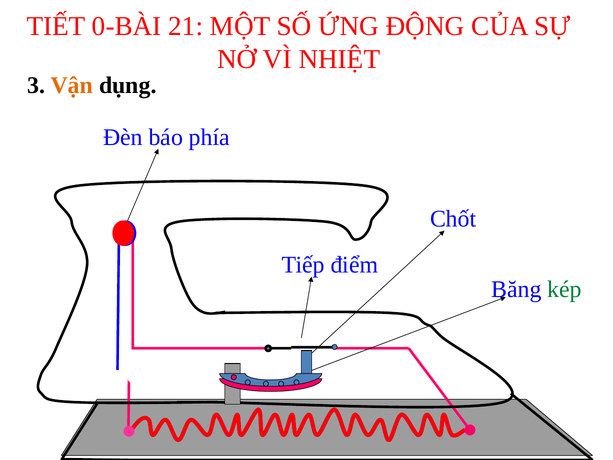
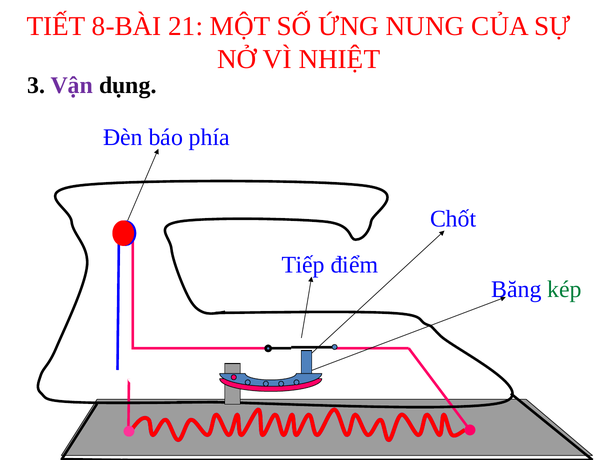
0-BÀI: 0-BÀI -> 8-BÀI (127, 26)
ĐỘNG: ĐỘNG -> NUNG (425, 26)
Vận colour: orange -> purple (72, 85)
